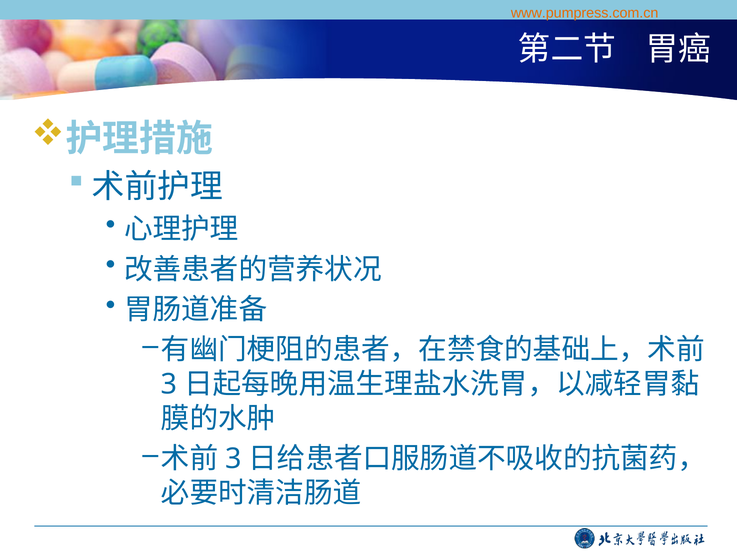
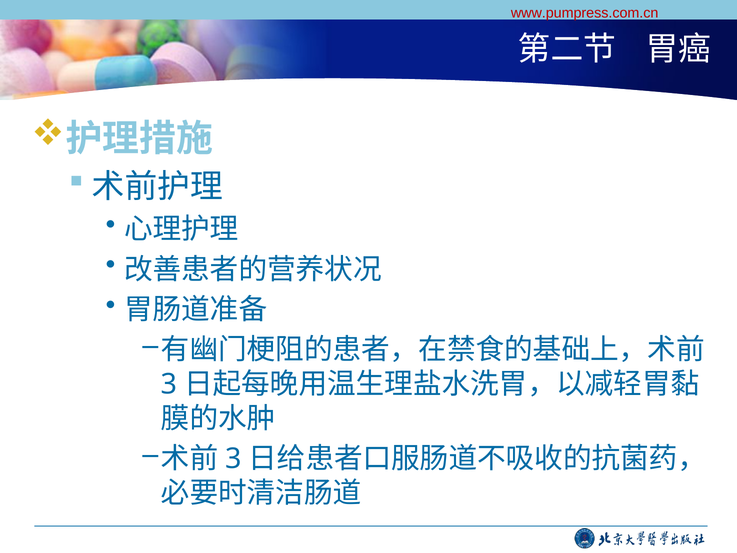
www.pumpress.com.cn colour: orange -> red (585, 13)
